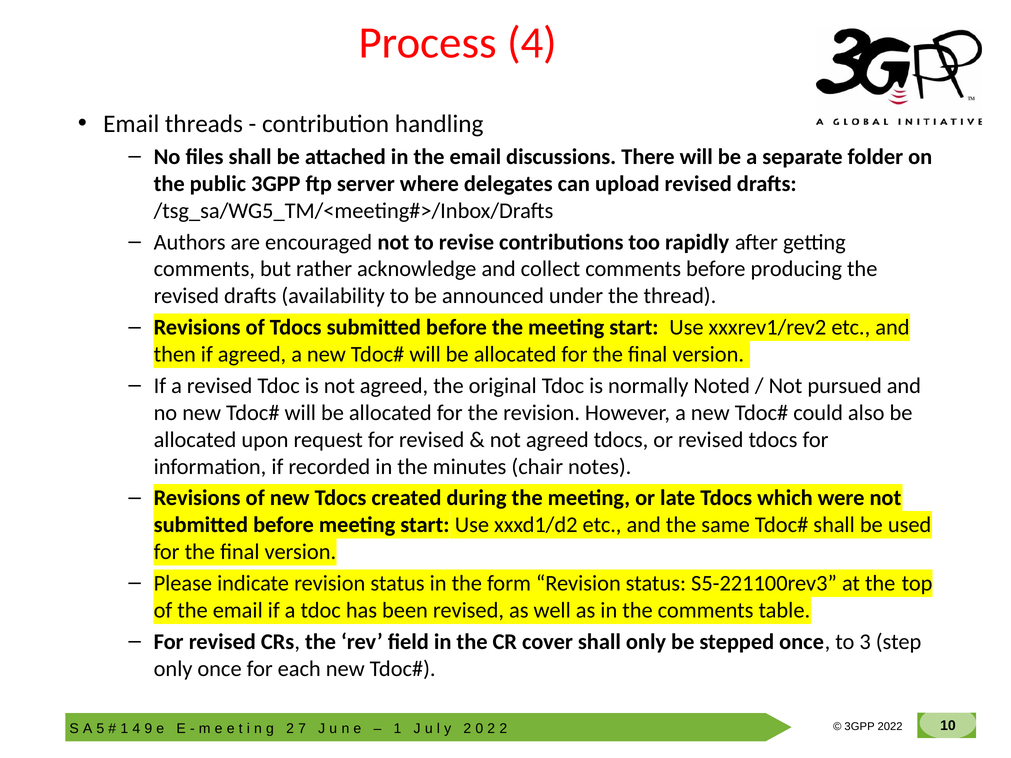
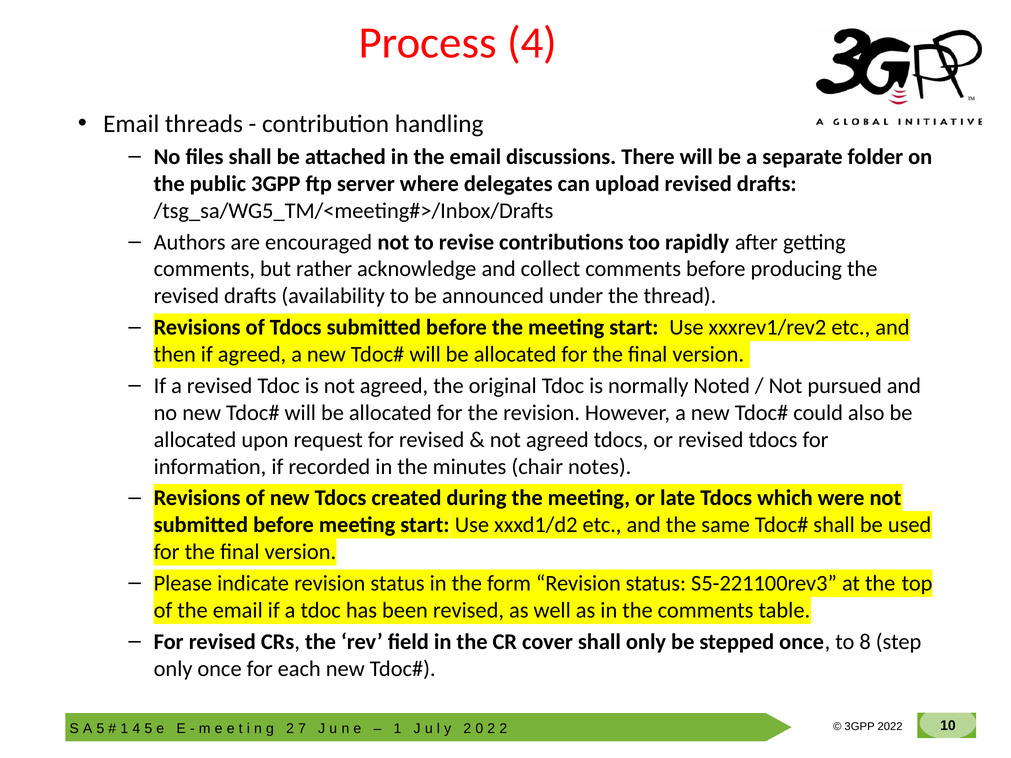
3: 3 -> 8 (865, 642)
4 9: 9 -> 5 (148, 729)
